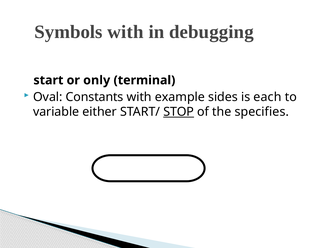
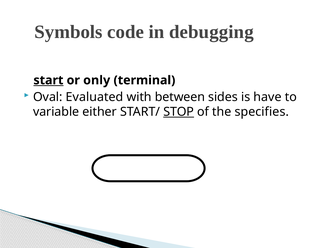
Symbols with: with -> code (126, 32)
start underline: none -> present (48, 80)
Constants: Constants -> Evaluated (95, 97)
example: example -> between (180, 97)
each: each -> have (268, 97)
